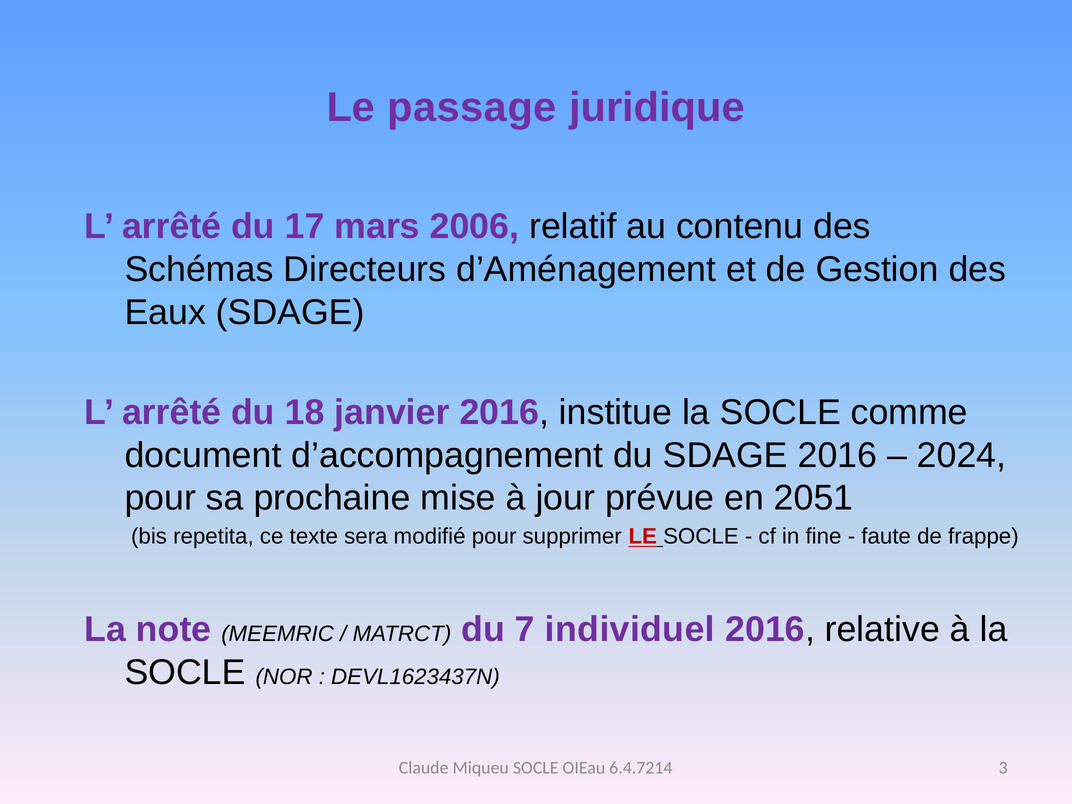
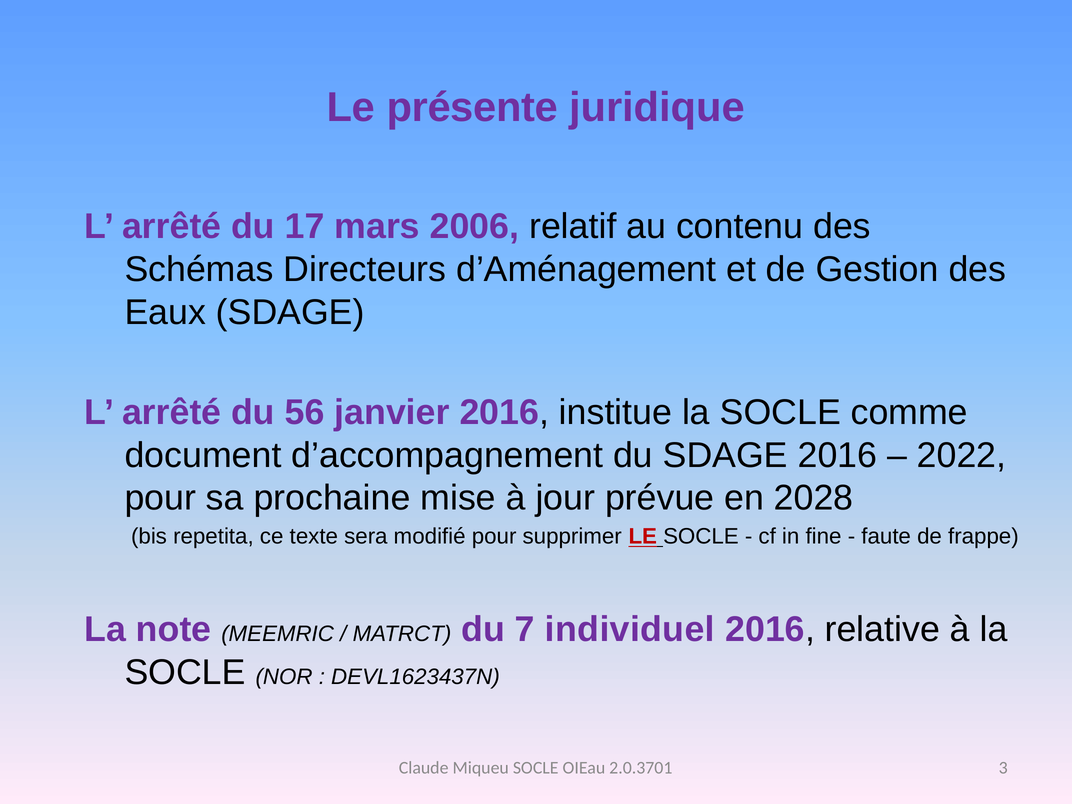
passage: passage -> présente (472, 108)
18: 18 -> 56 (305, 412)
2024: 2024 -> 2022 (962, 455)
2051: 2051 -> 2028 (814, 498)
6.4.7214: 6.4.7214 -> 2.0.3701 (641, 768)
